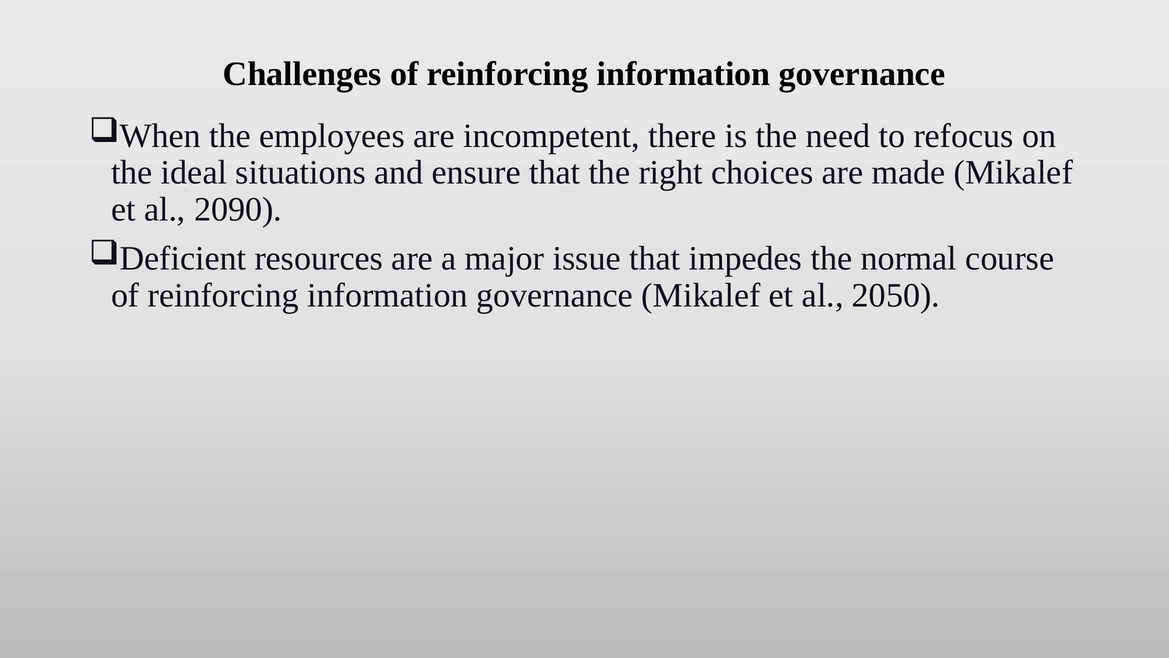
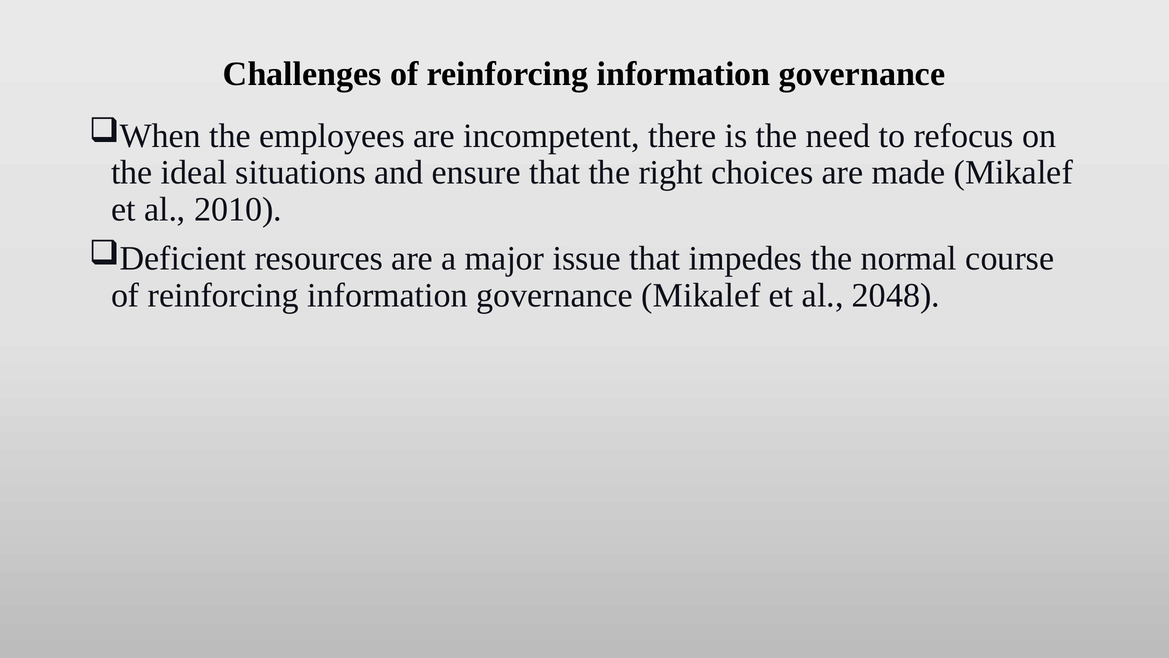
2090: 2090 -> 2010 (238, 209)
2050: 2050 -> 2048 (896, 295)
